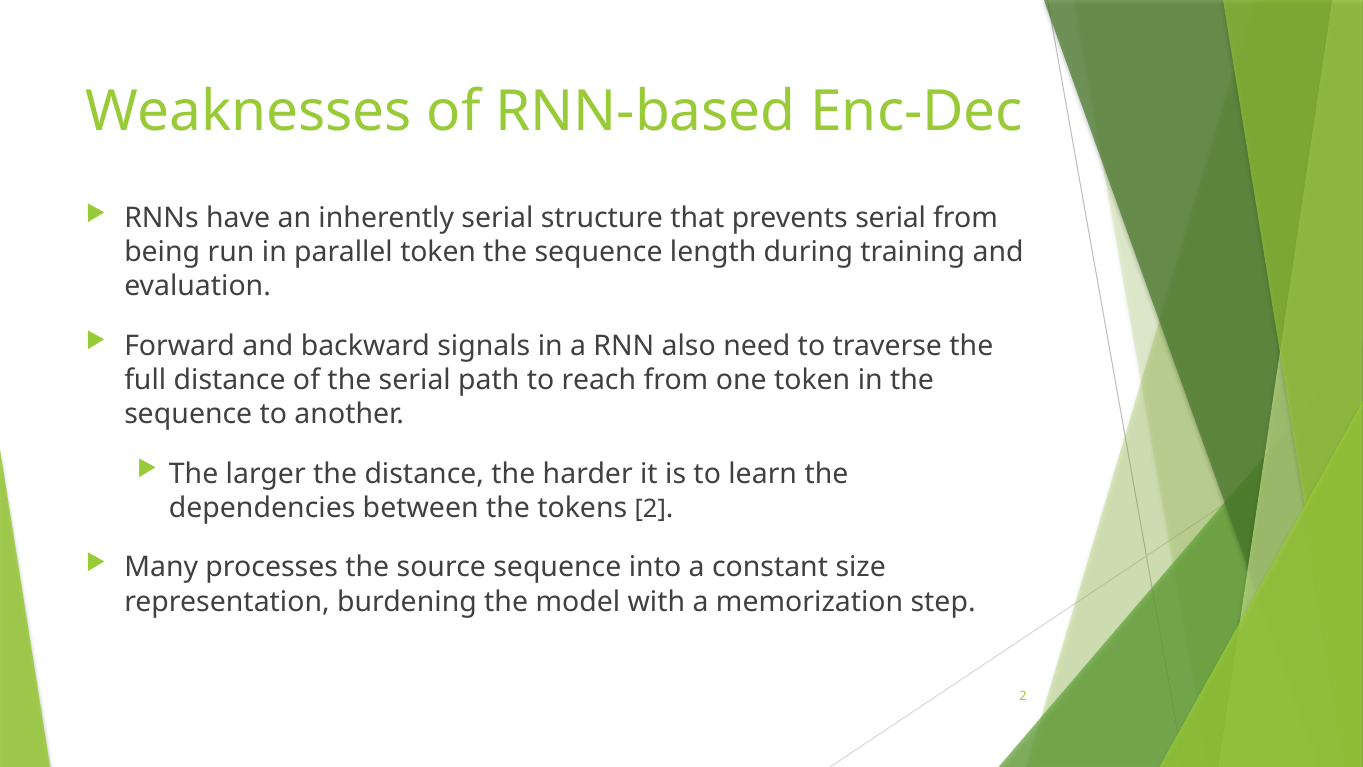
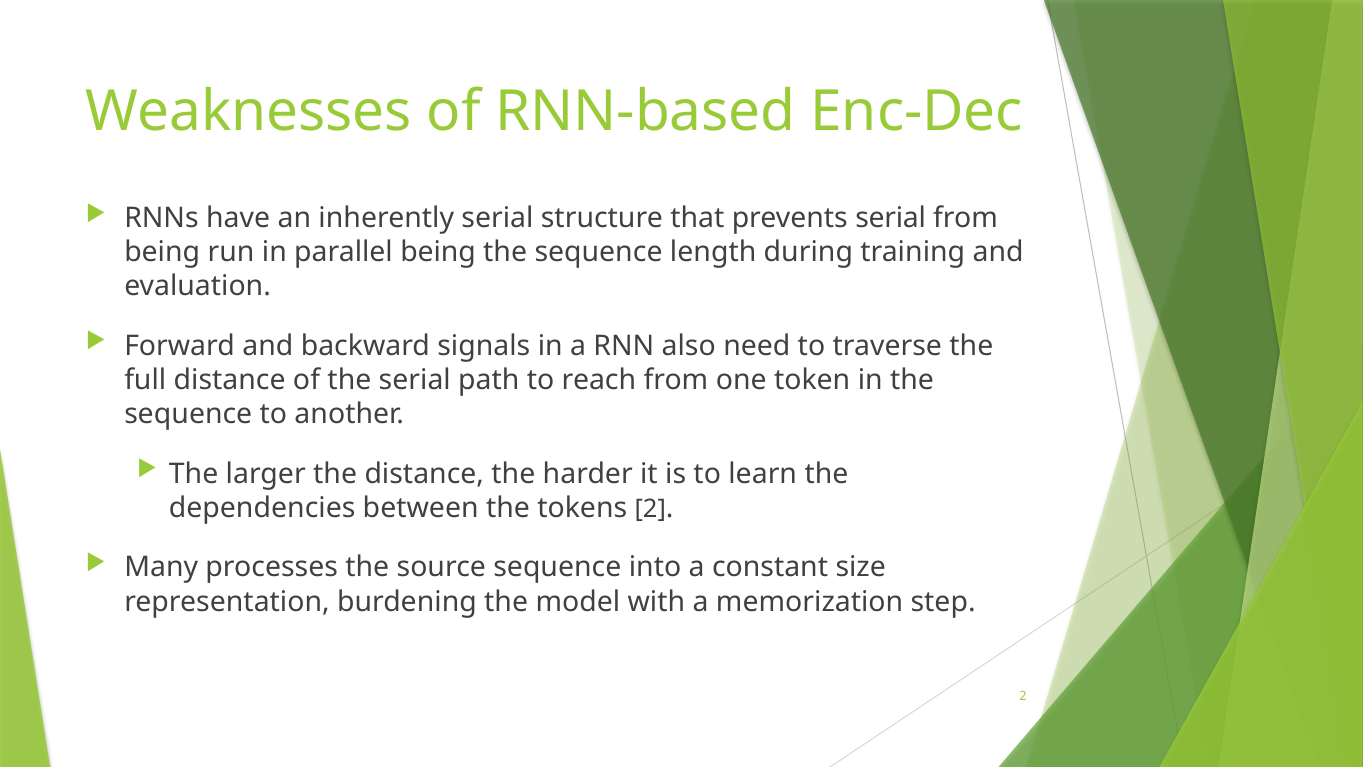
parallel token: token -> being (438, 252)
